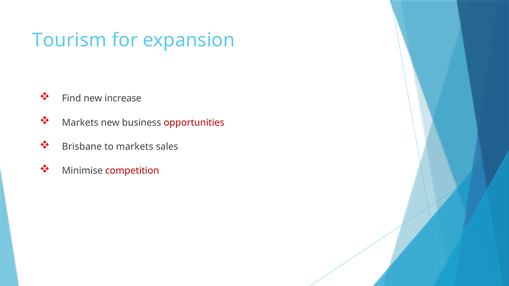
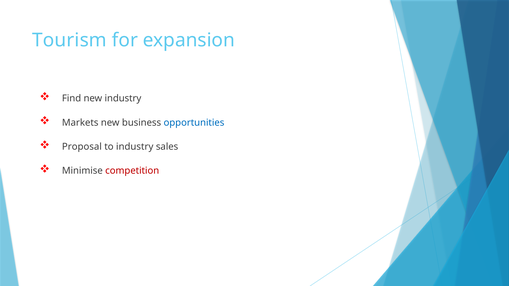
new increase: increase -> industry (123, 99)
opportunities colour: red -> blue (194, 123)
Brisbane: Brisbane -> Proposal (82, 147)
to markets: markets -> industry (135, 147)
